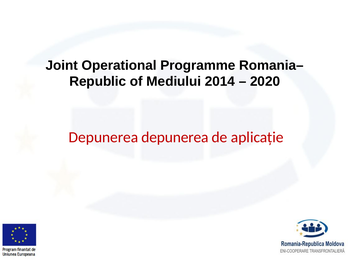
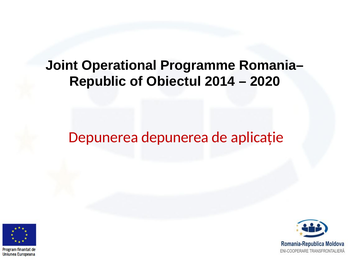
Mediului: Mediului -> Obiectul (174, 82)
